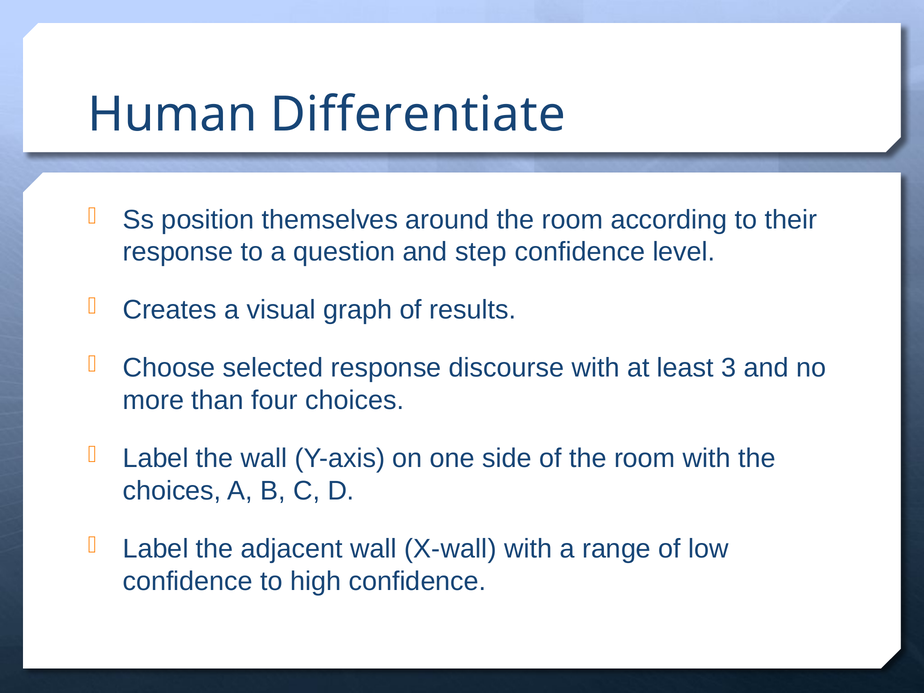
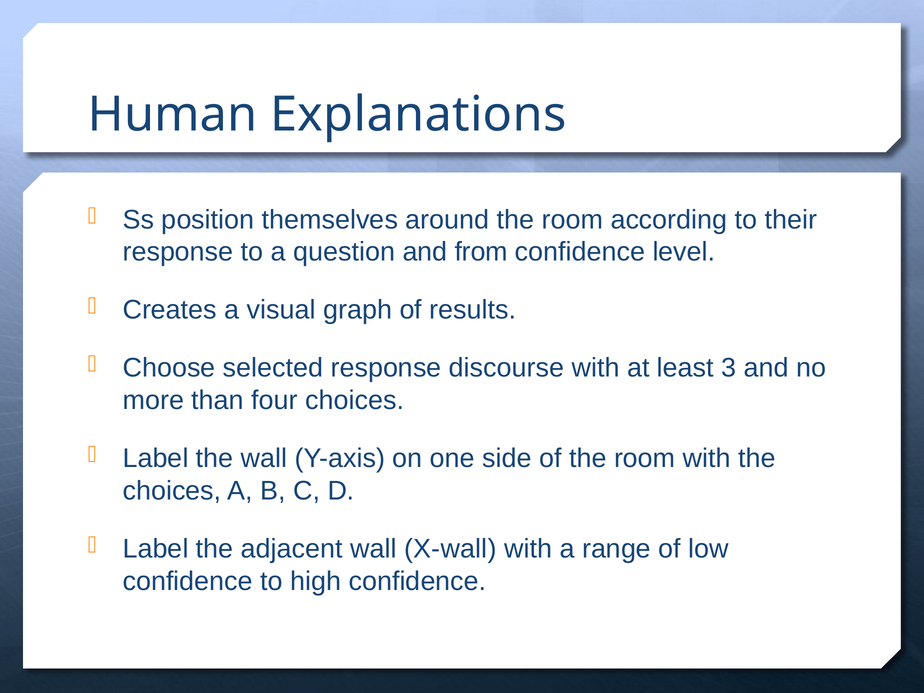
Differentiate: Differentiate -> Explanations (418, 115)
step: step -> from (481, 252)
